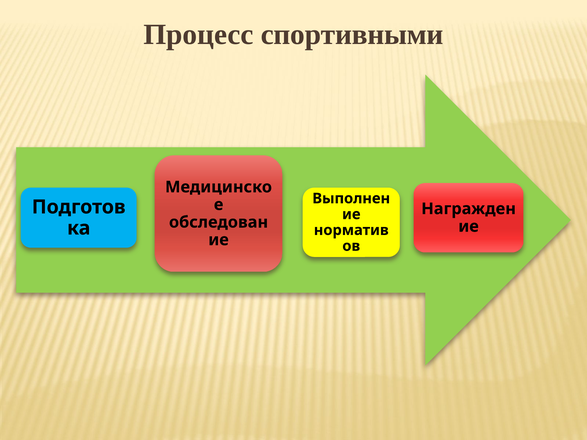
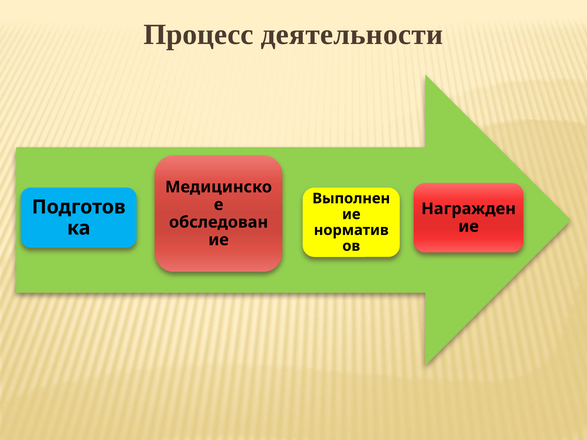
спортивными: спортивными -> деятельности (352, 35)
